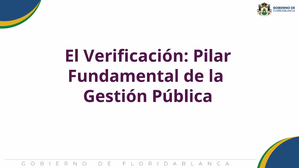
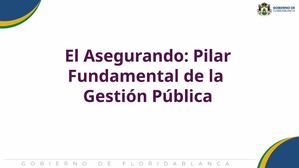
Verificación: Verificación -> Asegurando (136, 56)
